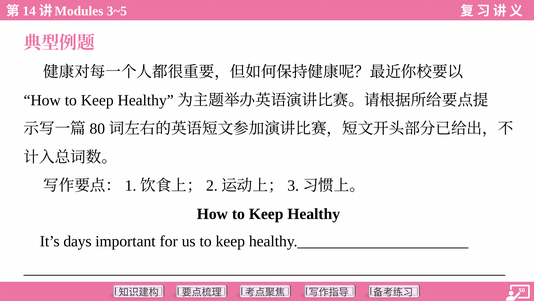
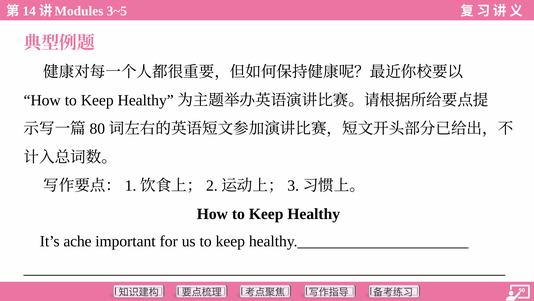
days: days -> ache (77, 241)
